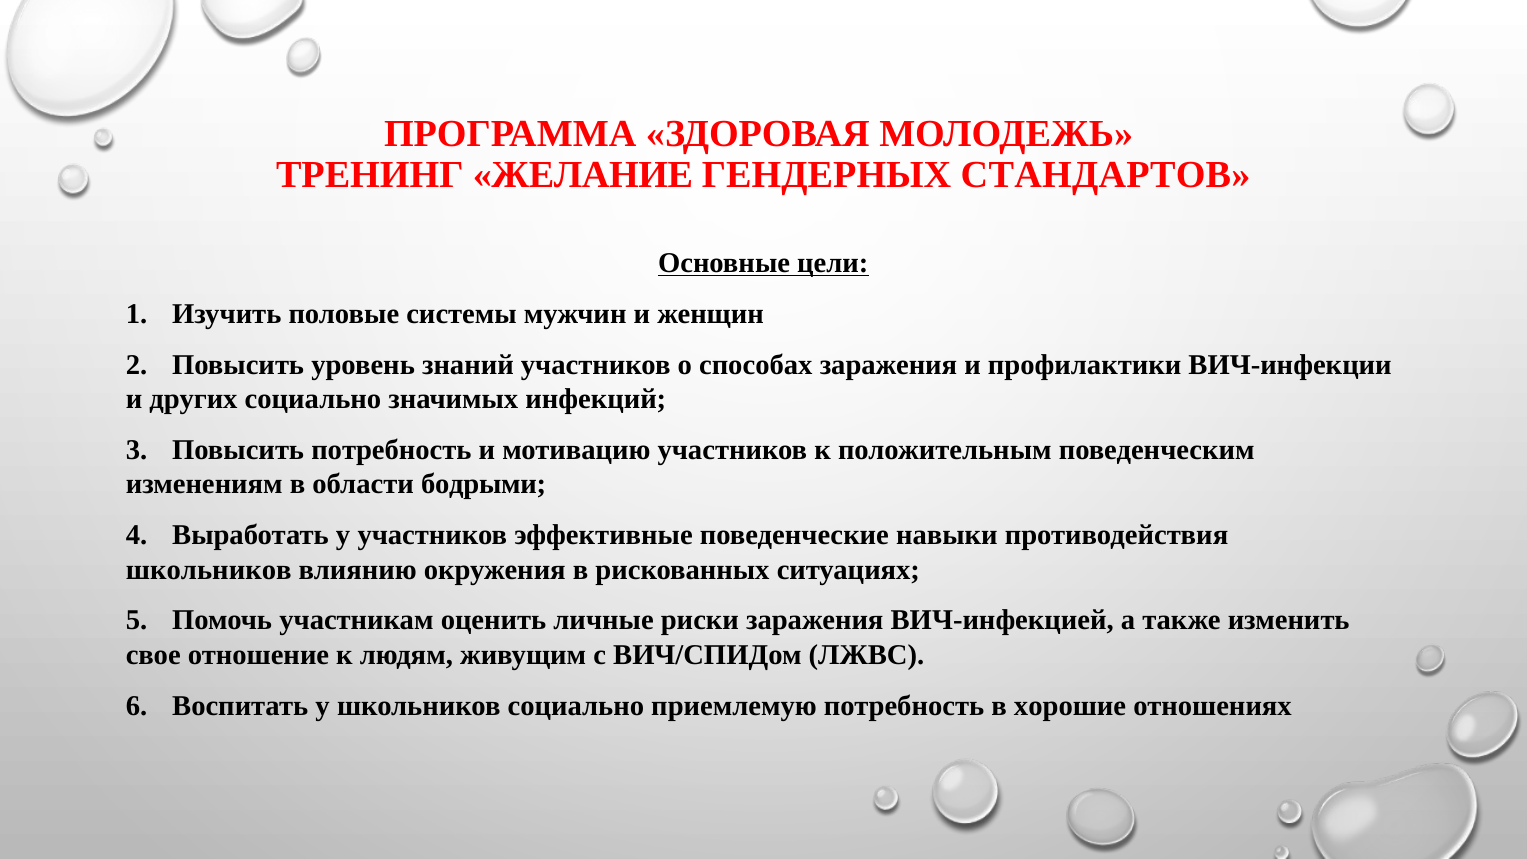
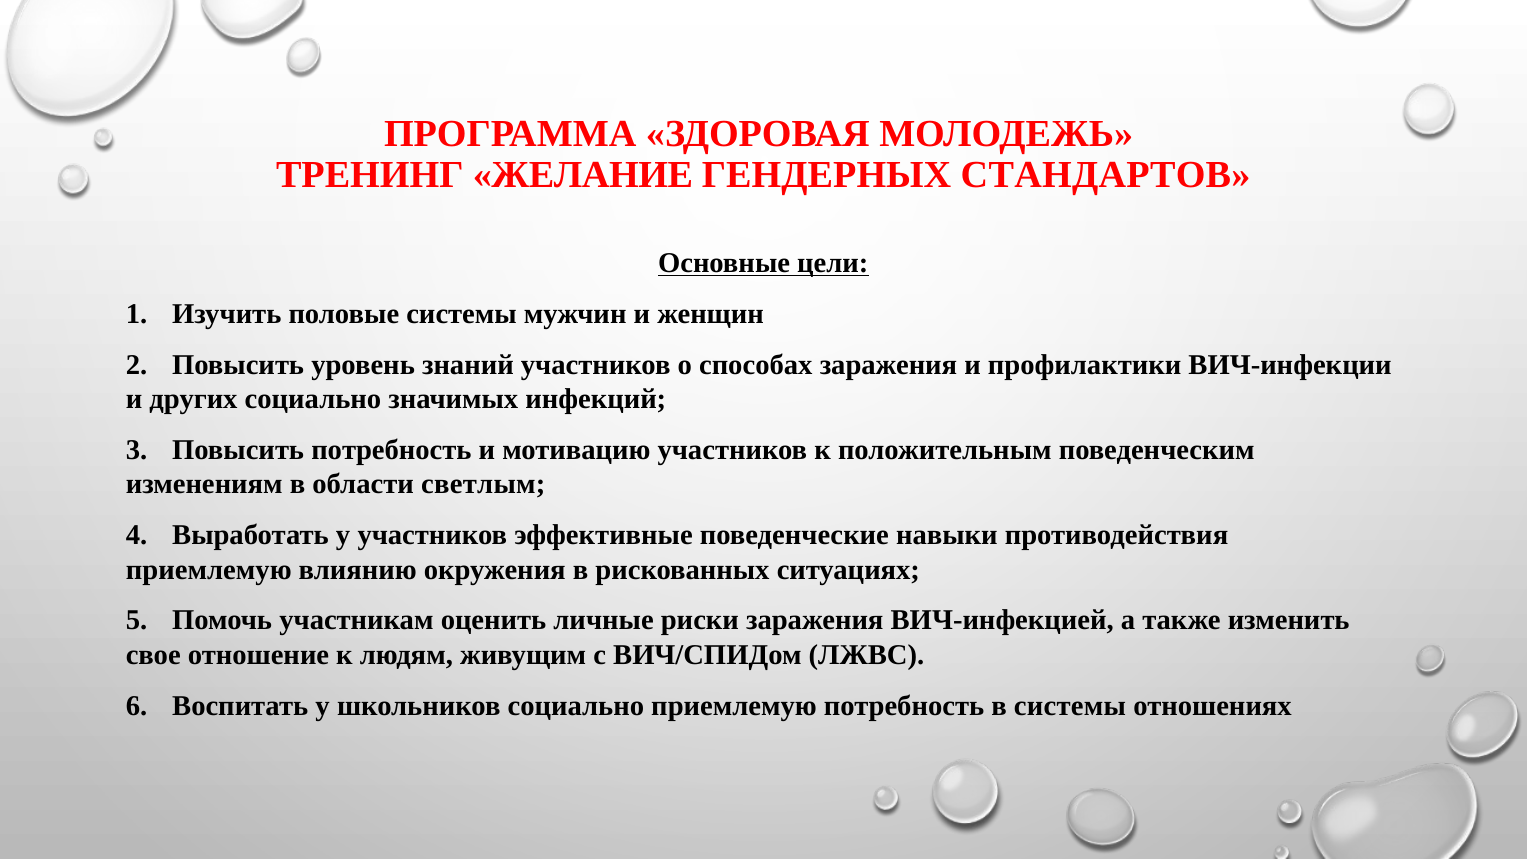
бодрыми: бодрыми -> светлым (483, 484)
школьников: школьников -> приемлемую (209, 570)
в хорошие: хорошие -> системы (1070, 706)
